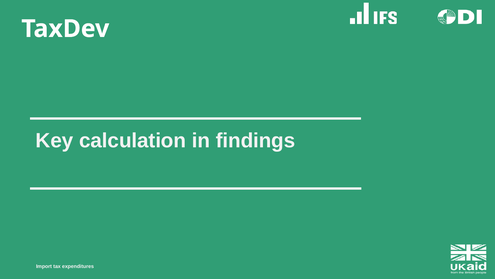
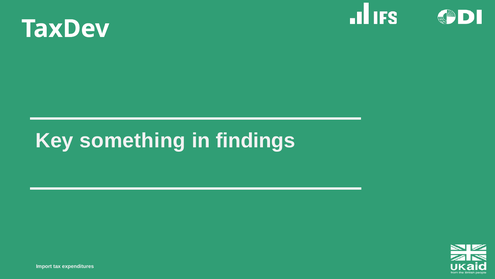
calculation: calculation -> something (132, 140)
